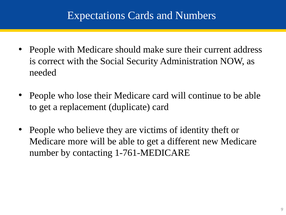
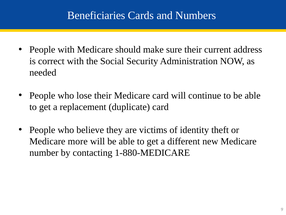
Expectations: Expectations -> Beneficiaries (96, 15)
1-761-MEDICARE: 1-761-MEDICARE -> 1-880-MEDICARE (152, 152)
